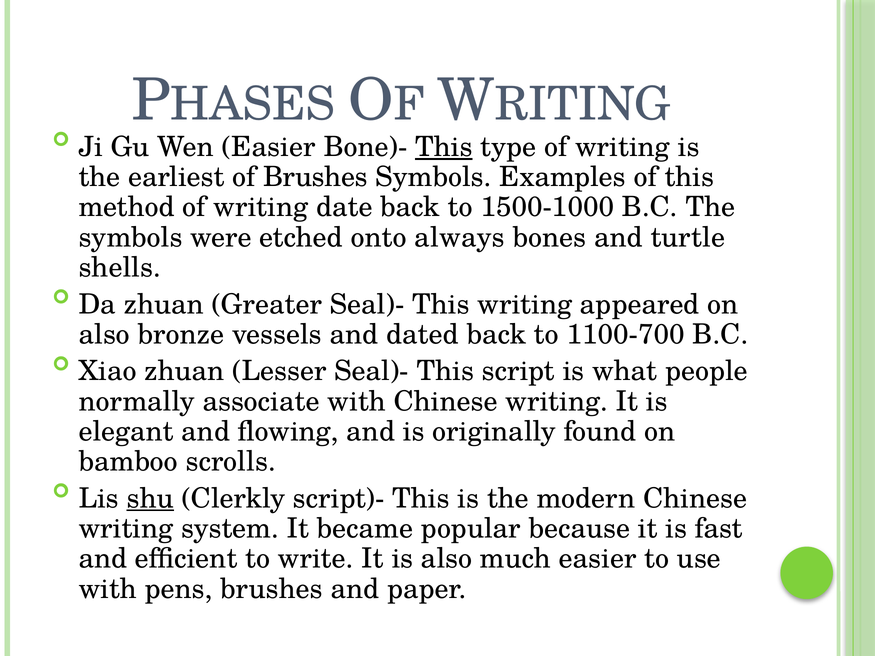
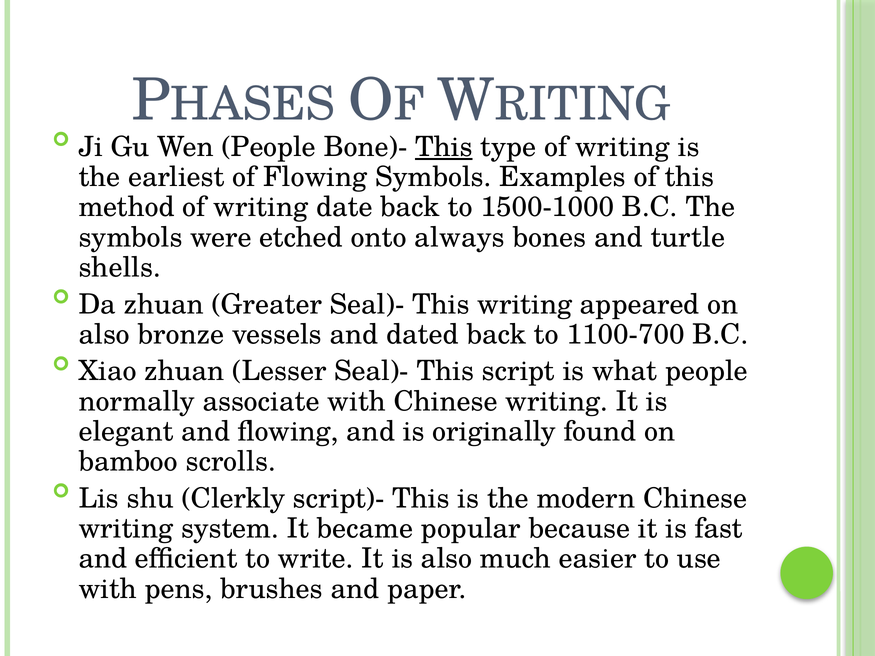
Wen Easier: Easier -> People (269, 147)
of Brushes: Brushes -> Flowing (315, 177)
shu underline: present -> none (150, 499)
